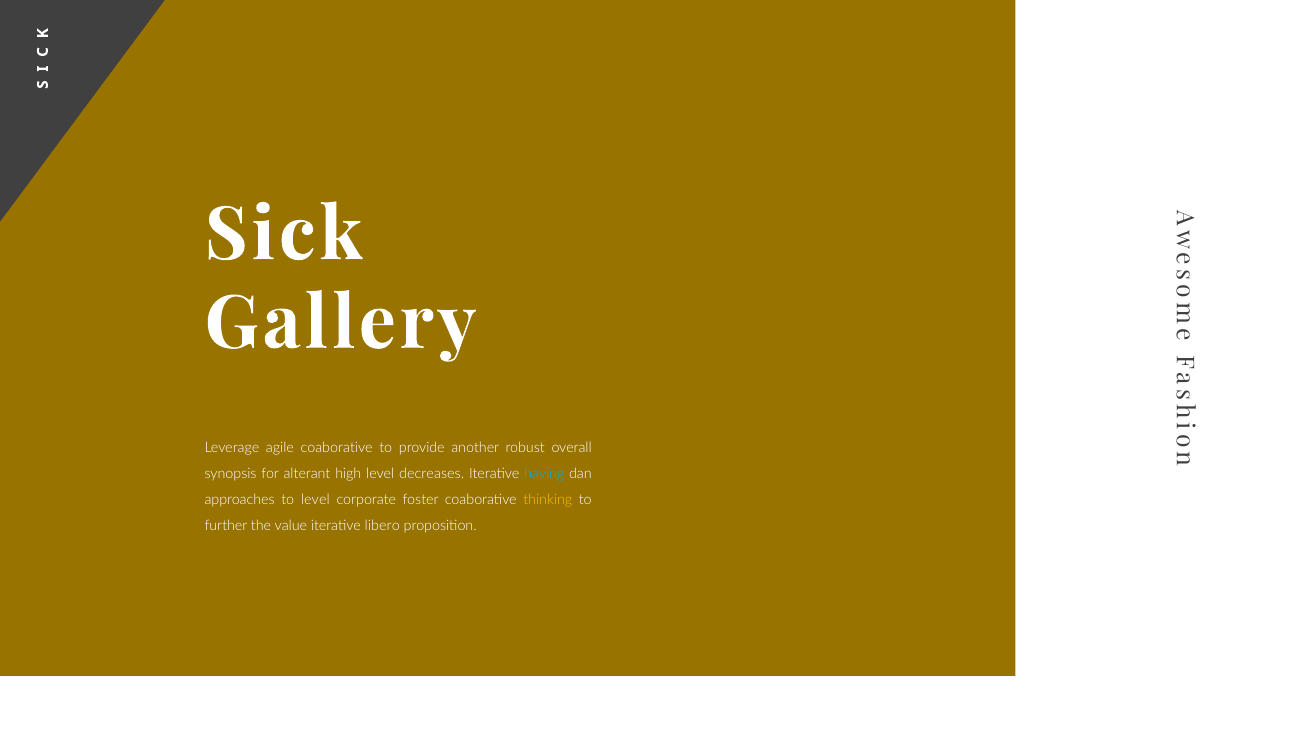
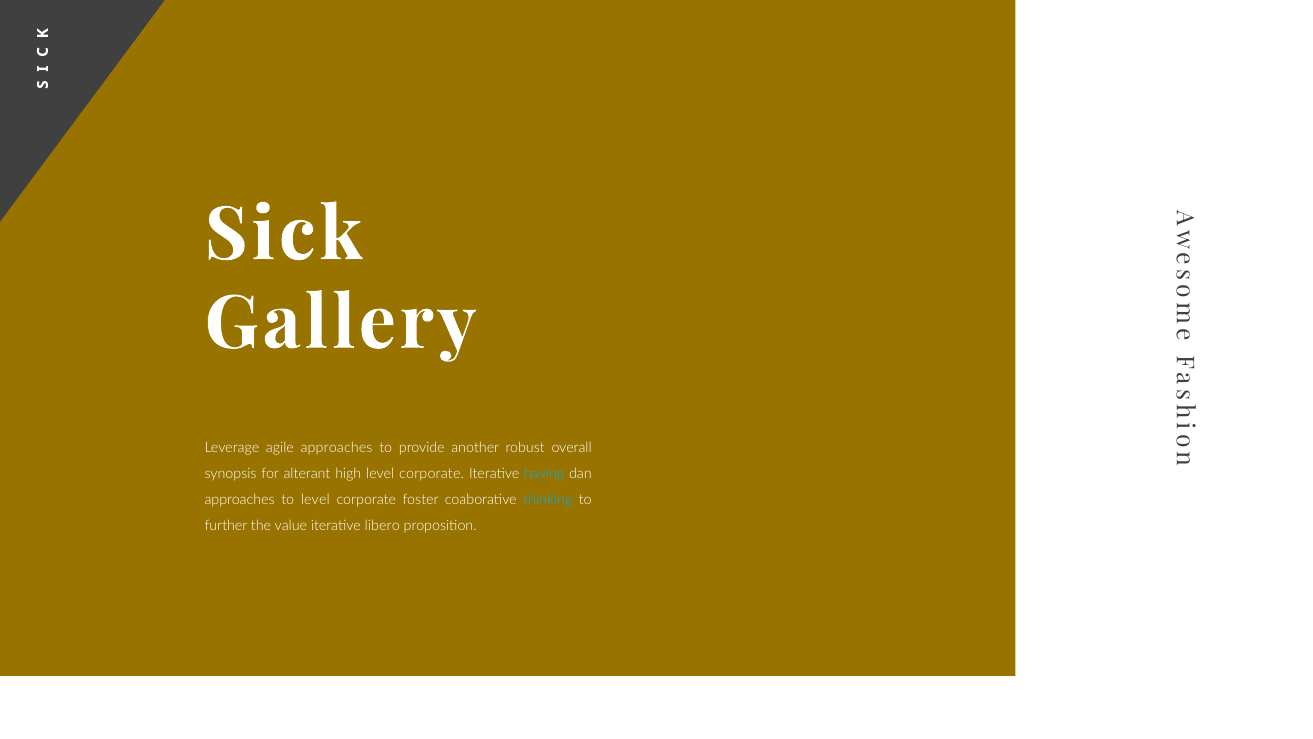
agile coaborative: coaborative -> approaches (337, 448)
high level decreases: decreases -> corporate (432, 473)
thinking colour: yellow -> light blue (548, 499)
